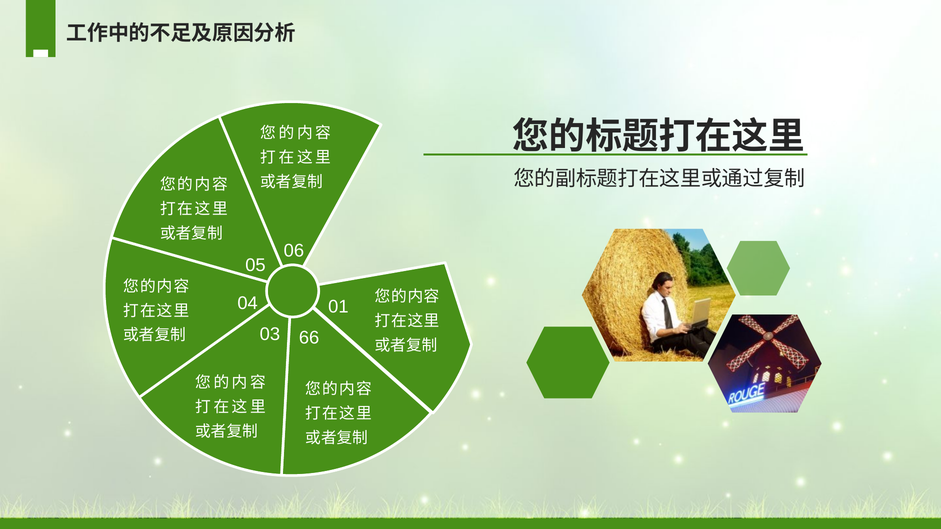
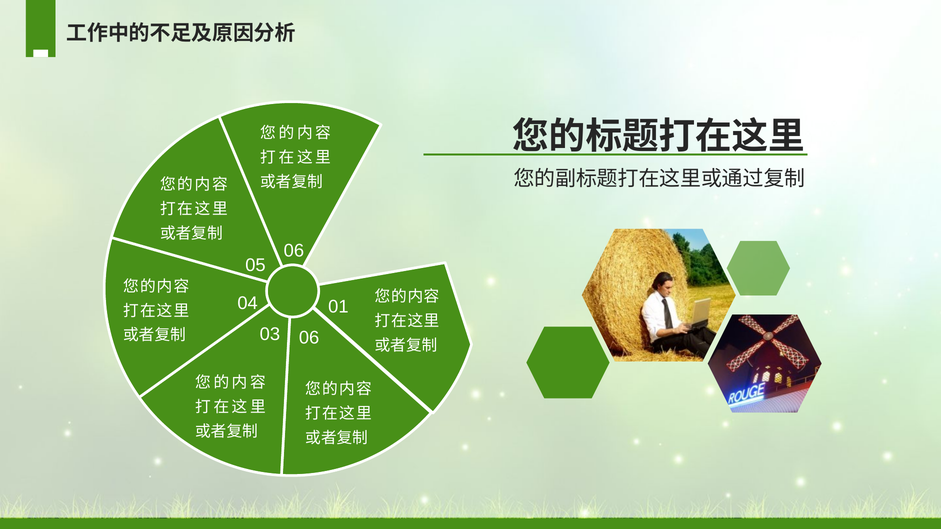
03 66: 66 -> 06 (309, 338)
